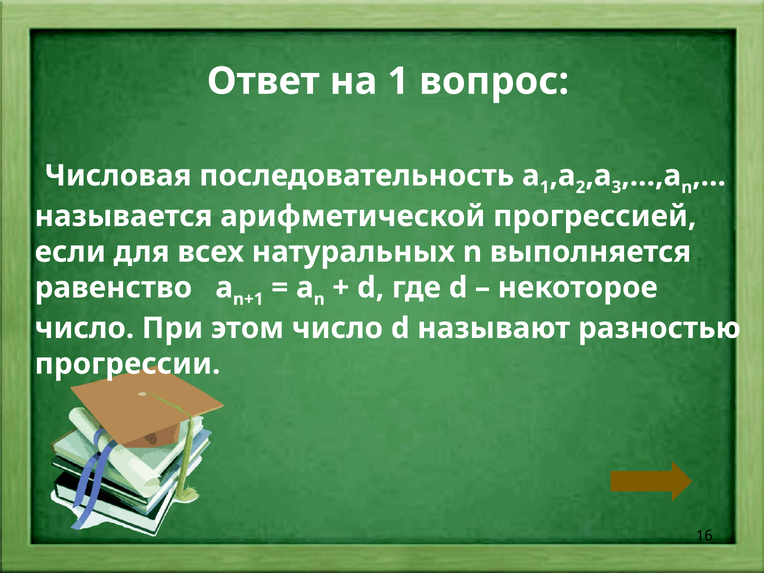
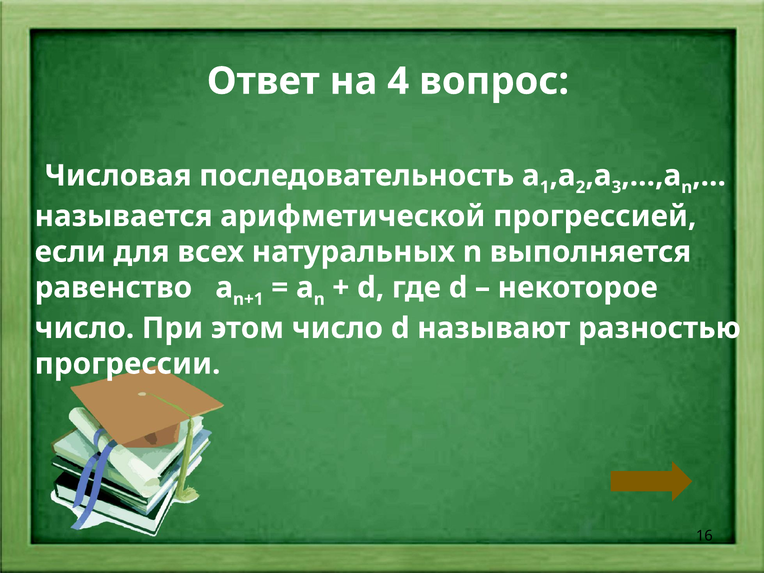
на 1: 1 -> 4 (398, 81)
